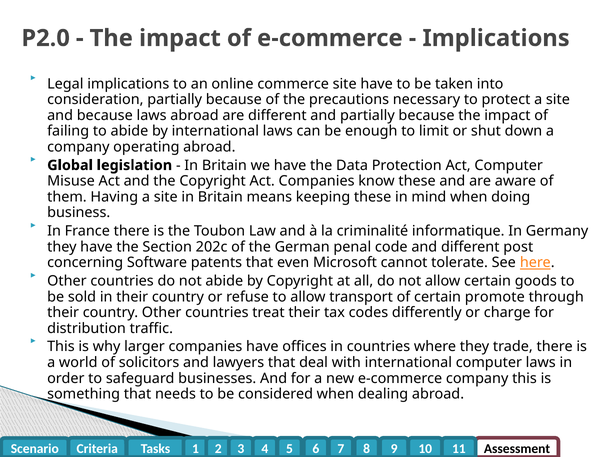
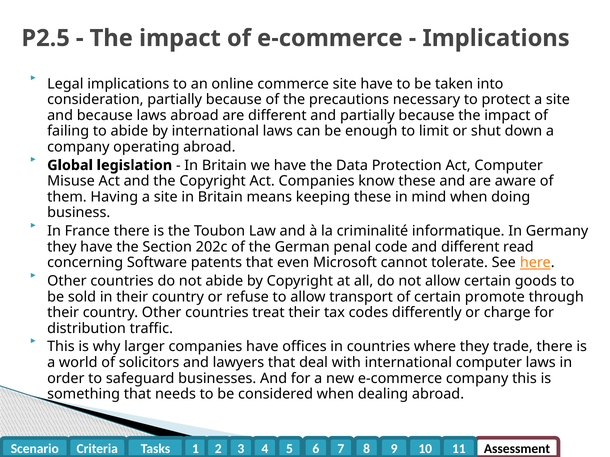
P2.0: P2.0 -> P2.5 (46, 38)
post: post -> read (518, 247)
